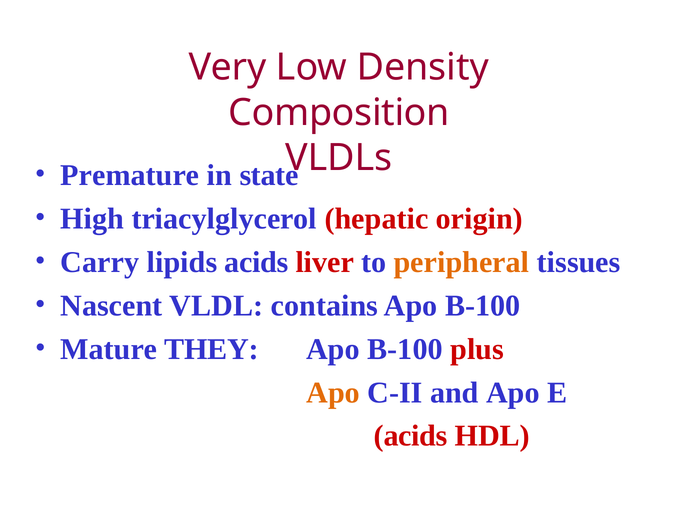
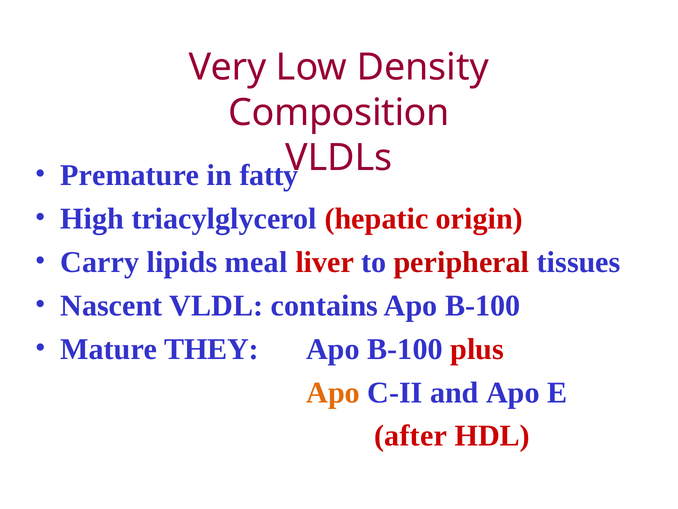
state: state -> fatty (269, 175)
lipids acids: acids -> meal (256, 262)
peripheral colour: orange -> red (461, 262)
acids: acids -> after (411, 436)
